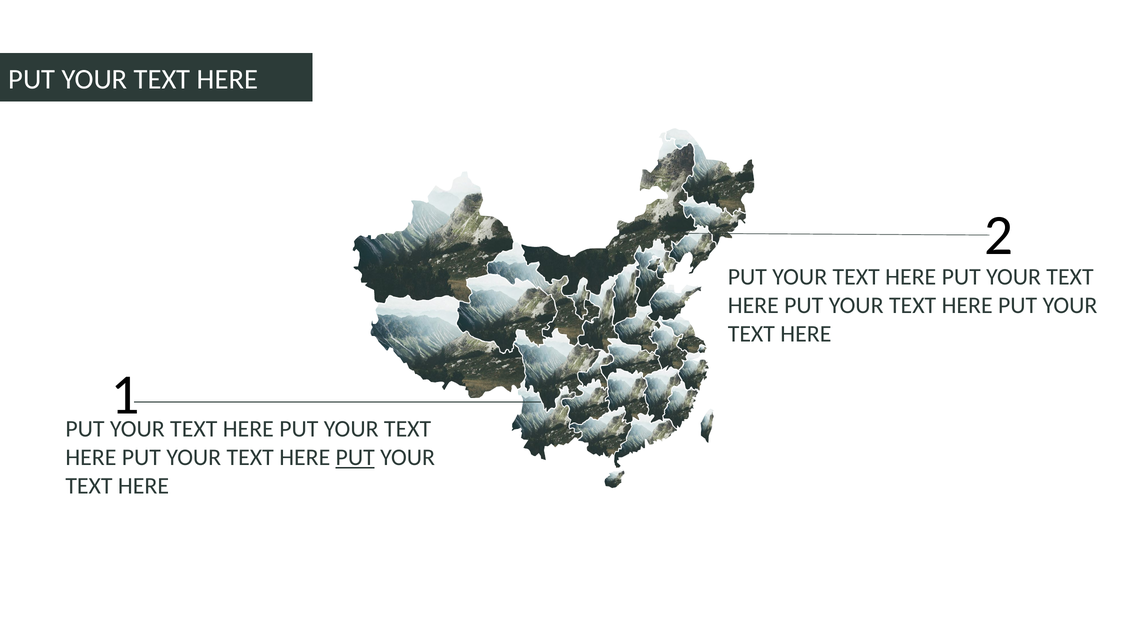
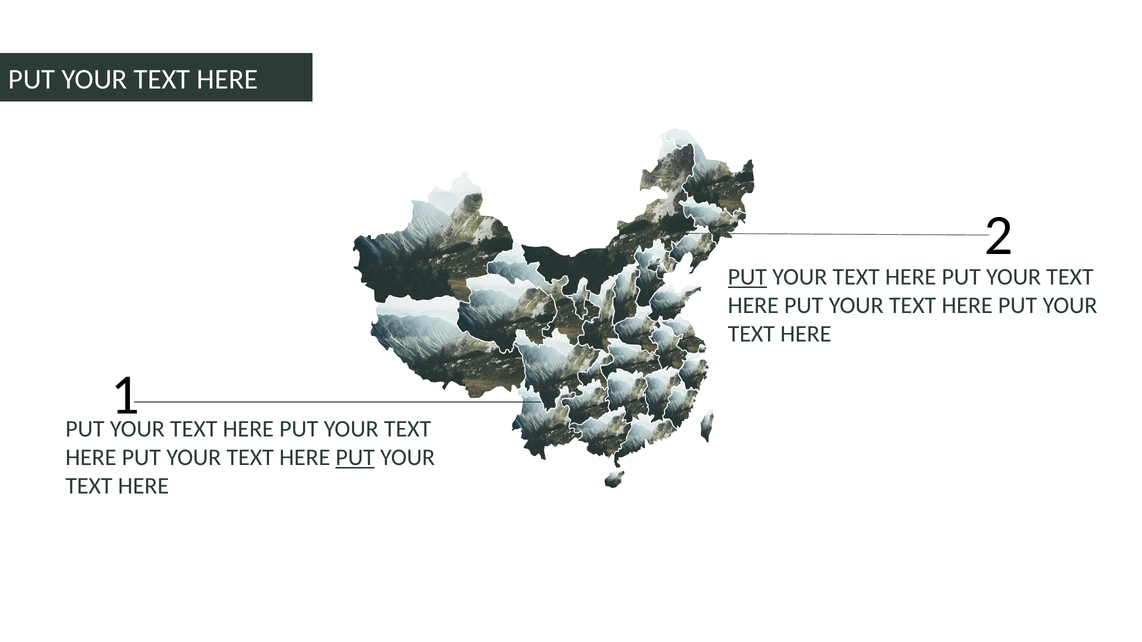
PUT underline: none -> present (747, 277)
